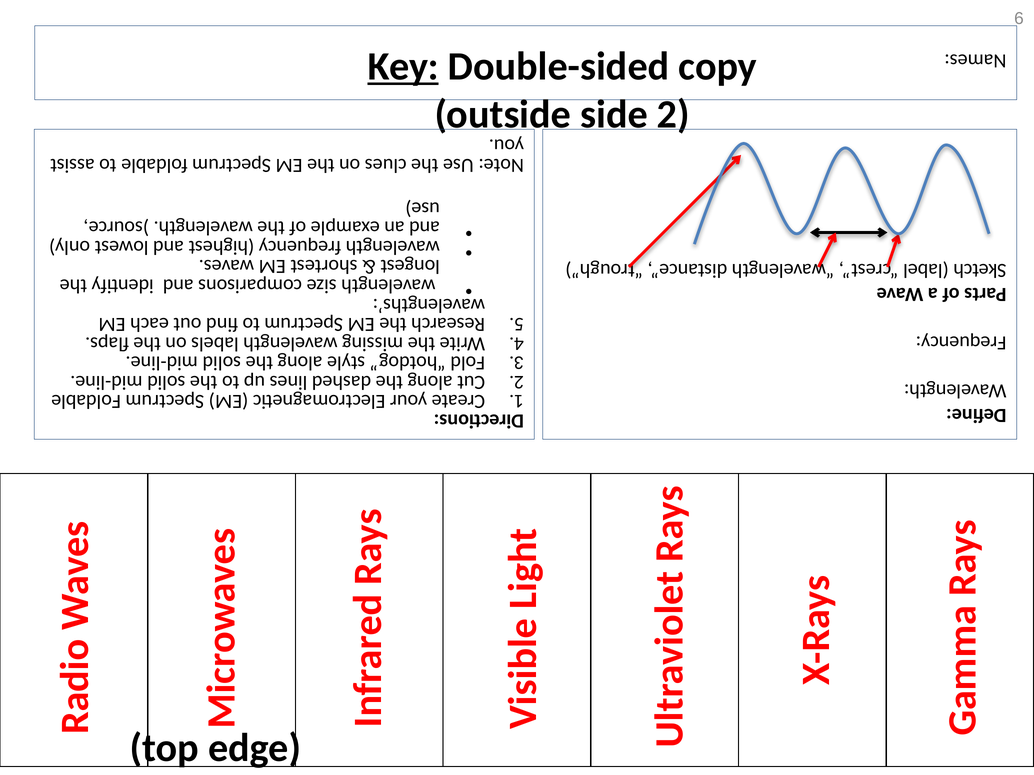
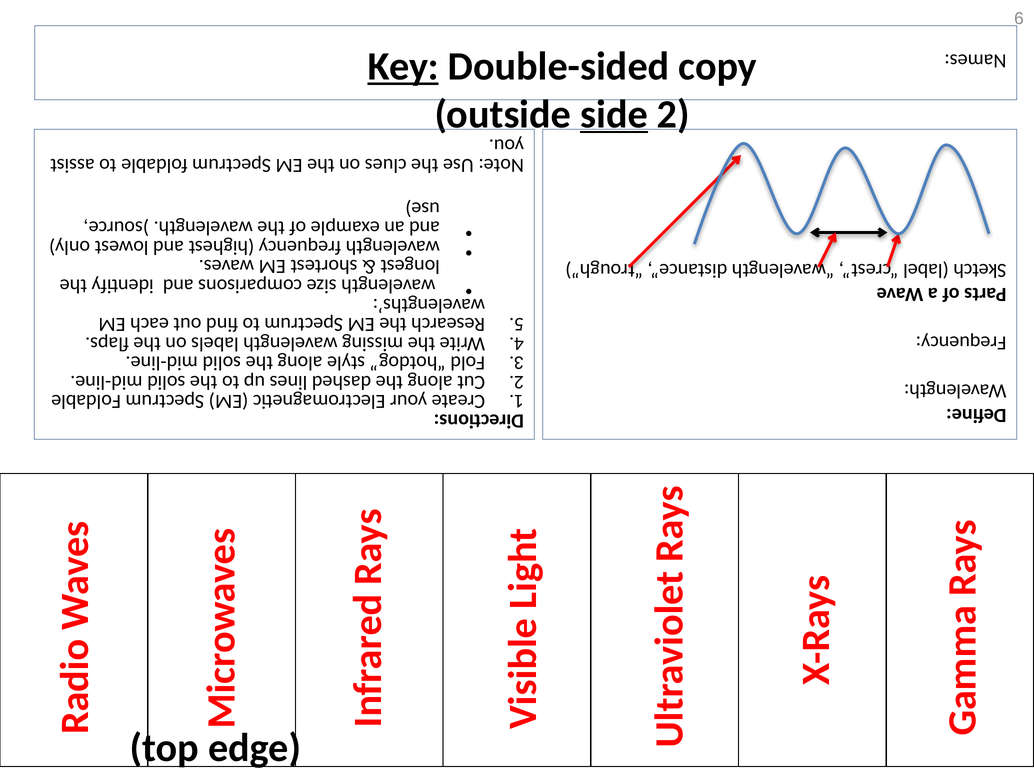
side underline: none -> present (614, 115)
